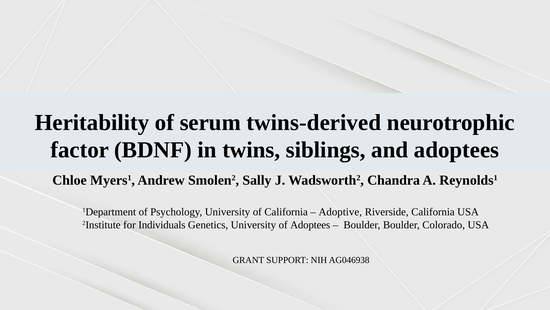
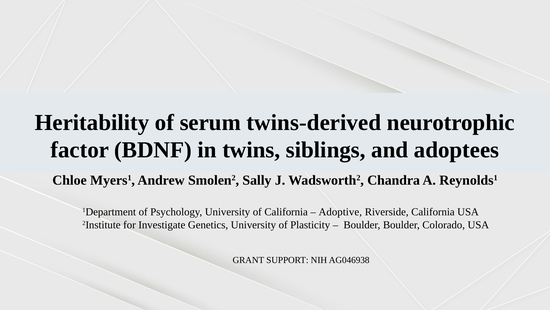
Individuals: Individuals -> Investigate (162, 224)
of Adoptees: Adoptees -> Plasticity (310, 224)
